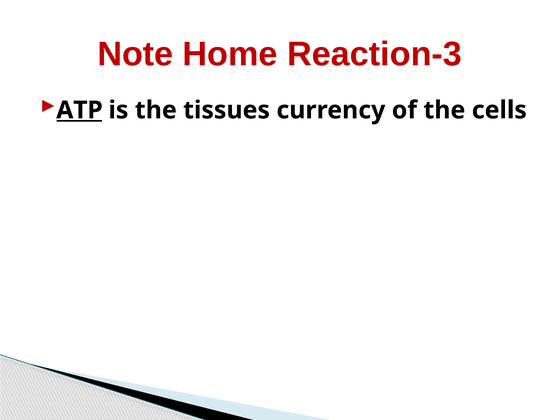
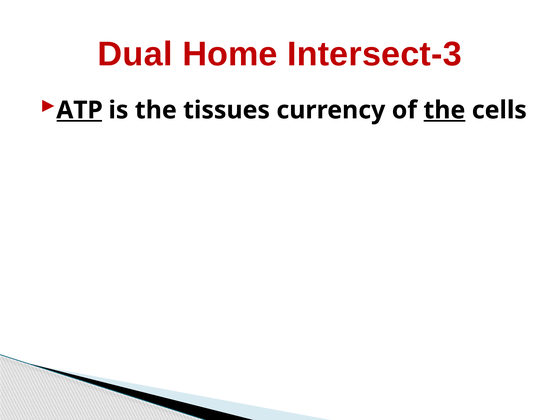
Note: Note -> Dual (135, 54)
Reaction-3: Reaction-3 -> Intersect-3 (374, 54)
the underline: none -> present (444, 110)
